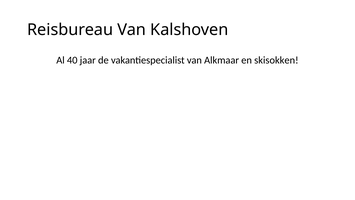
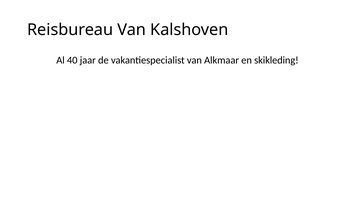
skisokken: skisokken -> skikleding (276, 60)
